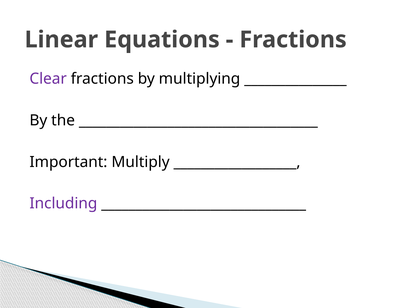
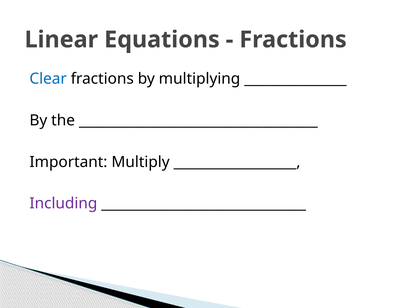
Clear colour: purple -> blue (48, 79)
